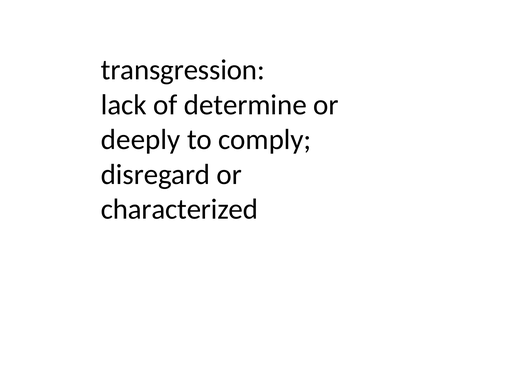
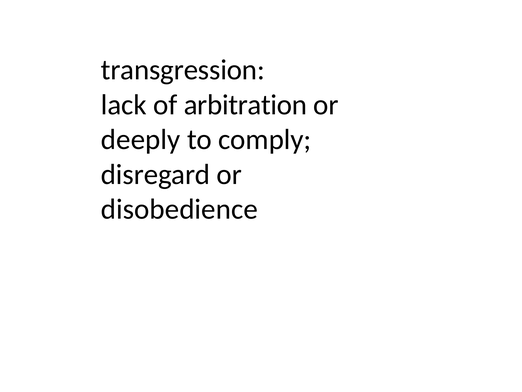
determine: determine -> arbitration (245, 105)
characterized: characterized -> disobedience (179, 209)
